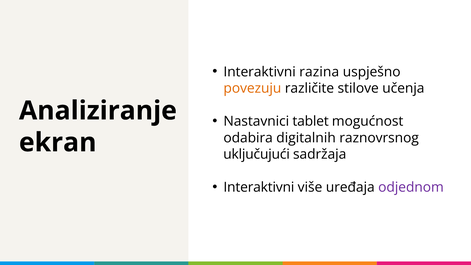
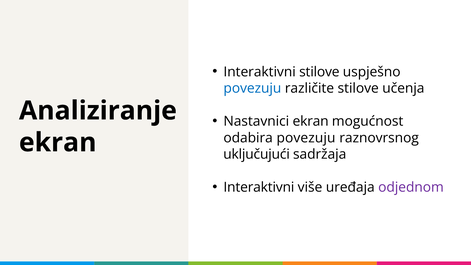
Interaktivni razina: razina -> stilove (319, 72)
povezuju colour: orange -> blue (252, 88)
Nastavnici tablet: tablet -> ekran (311, 121)
odabira digitalnih: digitalnih -> povezuju (306, 138)
